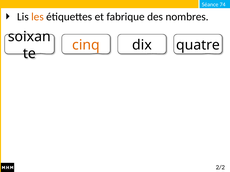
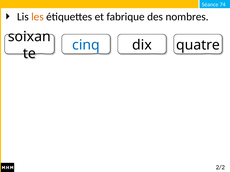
cinq colour: orange -> blue (86, 45)
